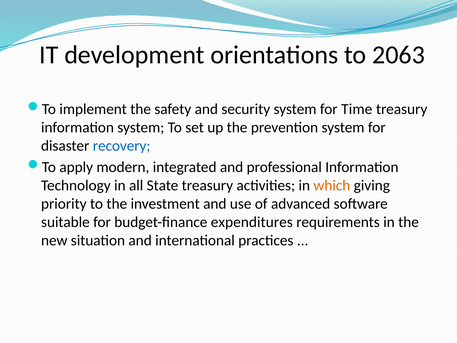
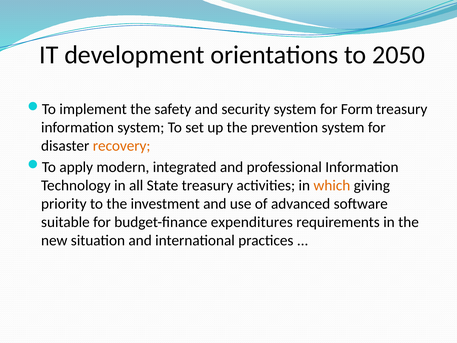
2063: 2063 -> 2050 (399, 55)
Time: Time -> Form (357, 109)
recovery colour: blue -> orange (122, 146)
